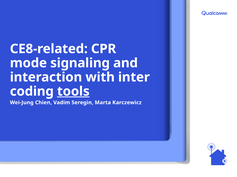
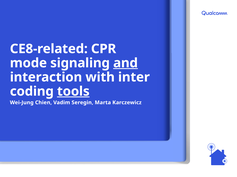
and underline: none -> present (126, 63)
